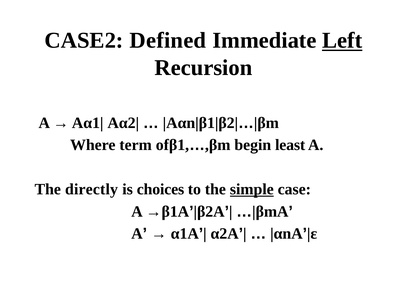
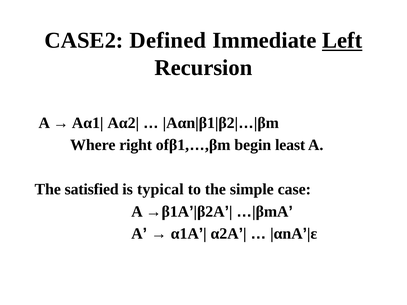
term: term -> right (136, 145)
directly: directly -> satisfied (92, 190)
choices: choices -> typical (160, 190)
simple underline: present -> none (252, 190)
